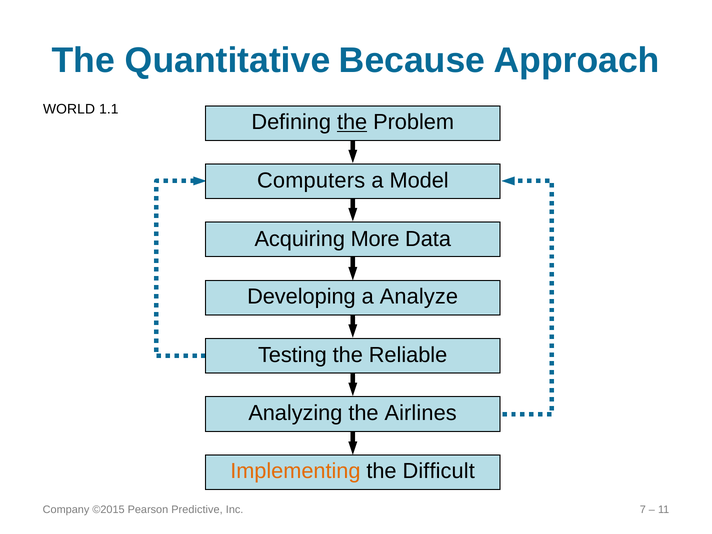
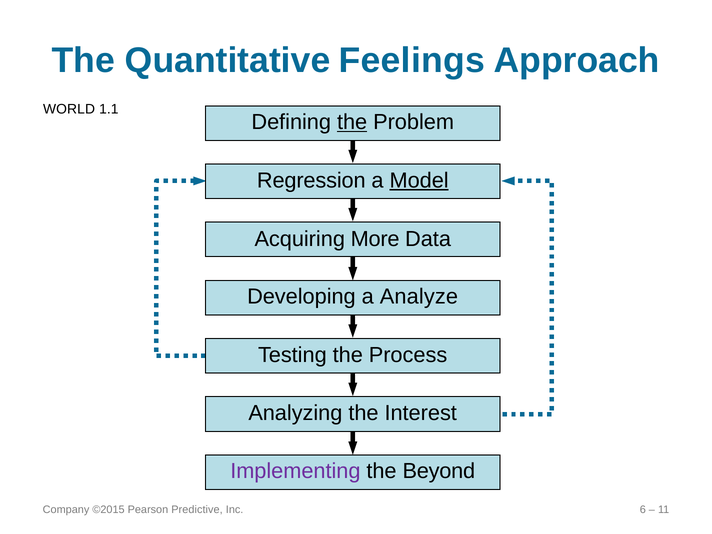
Because: Because -> Feelings (412, 61)
Computers: Computers -> Regression (311, 180)
Model underline: none -> present (419, 180)
Reliable: Reliable -> Process (408, 355)
Airlines: Airlines -> Interest (421, 413)
Implementing colour: orange -> purple (295, 471)
Difficult: Difficult -> Beyond (439, 471)
7: 7 -> 6 (643, 510)
